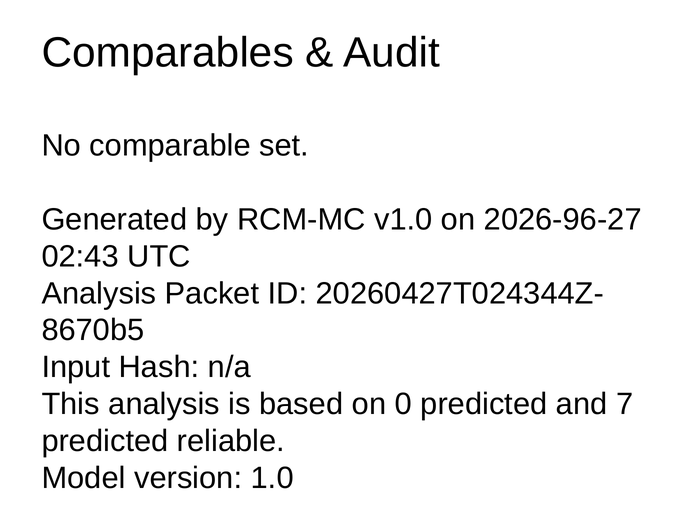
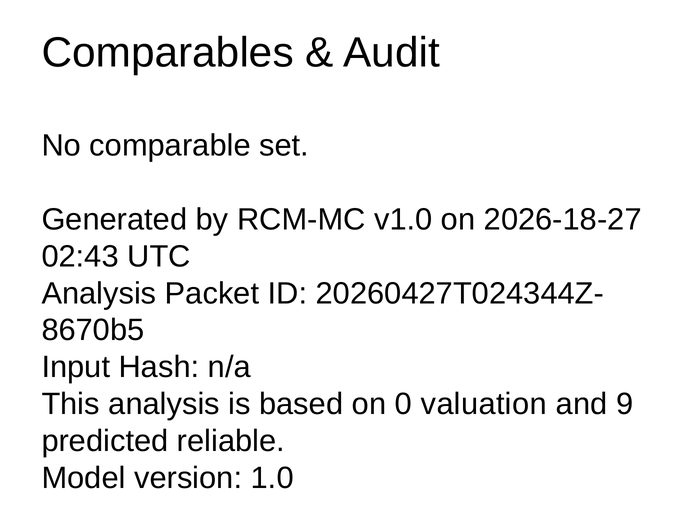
2026-96-27: 2026-96-27 -> 2026-18-27 (563, 220)
0 predicted: predicted -> valuation (484, 405)
7: 7 -> 9 (625, 405)
